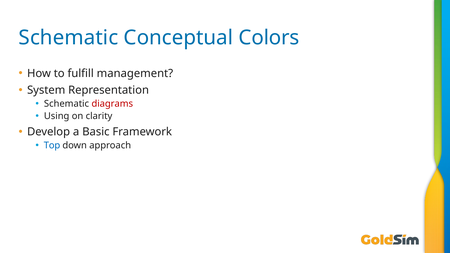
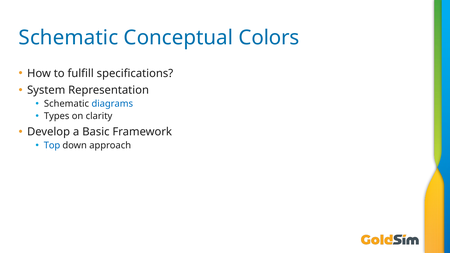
management: management -> specifications (135, 73)
diagrams colour: red -> blue (112, 104)
Using: Using -> Types (57, 116)
